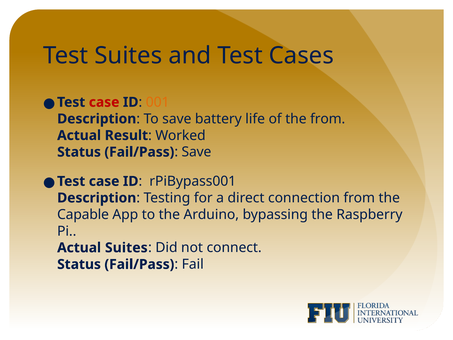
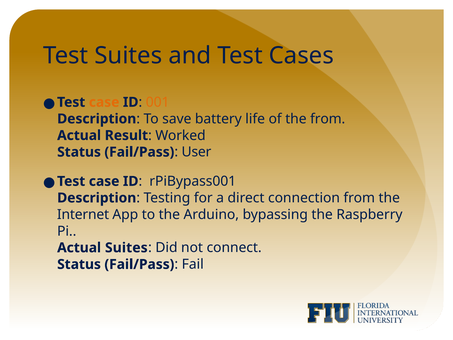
case colour: red -> orange (104, 102)
Save: Save -> User (196, 152)
Capable: Capable -> Internet (83, 214)
